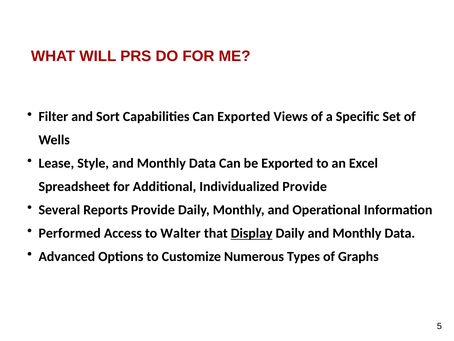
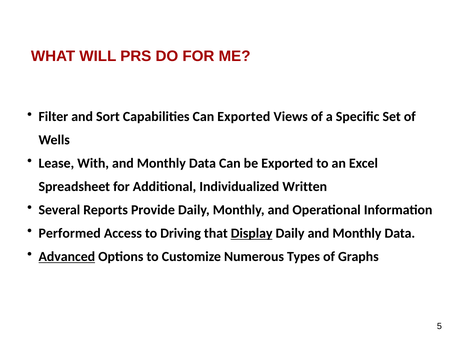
Style: Style -> With (93, 163)
Individualized Provide: Provide -> Written (305, 186)
Walter: Walter -> Driving (181, 233)
Advanced underline: none -> present (67, 256)
